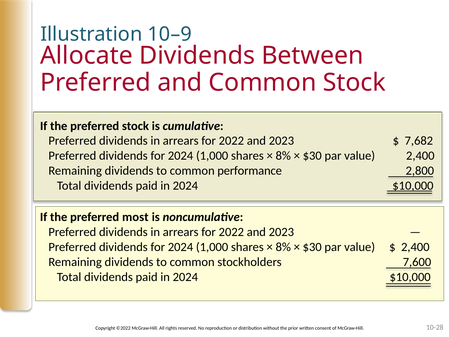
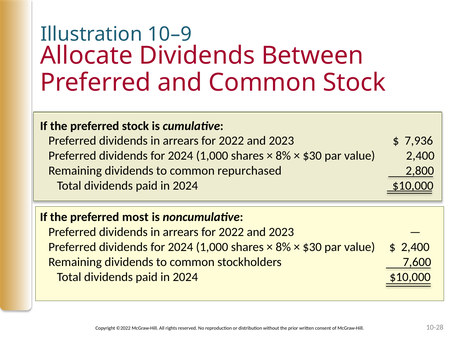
7,682: 7,682 -> 7,936 (419, 141)
performance: performance -> repurchased (250, 171)
